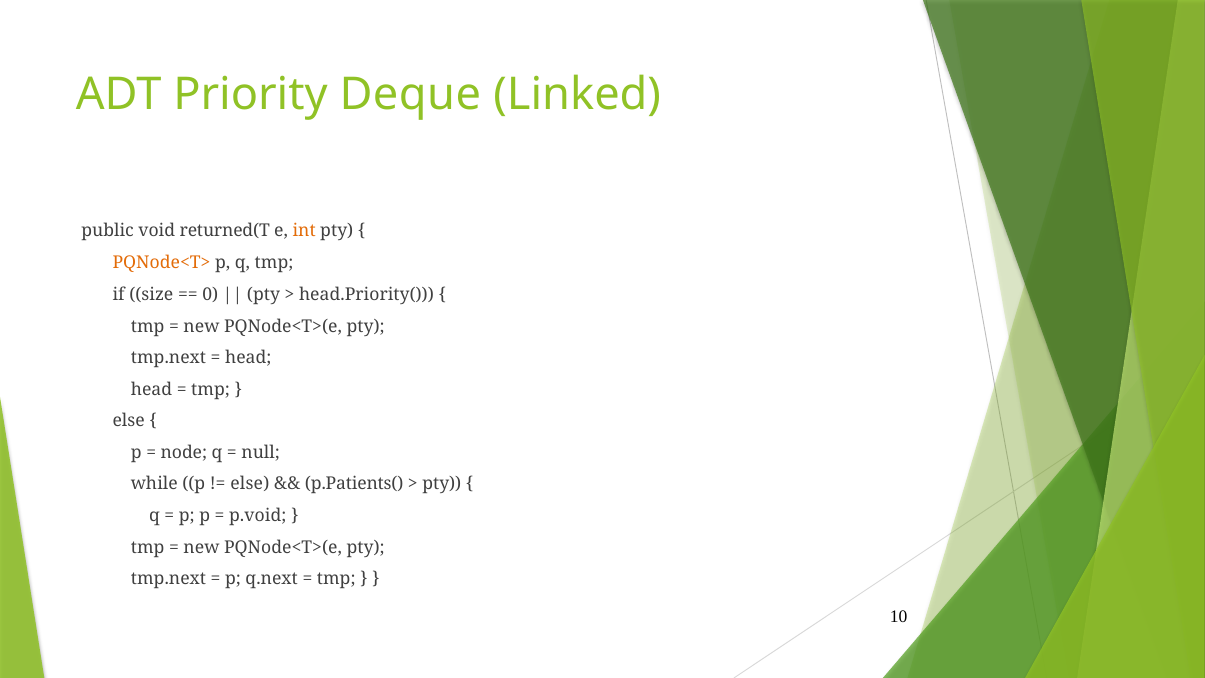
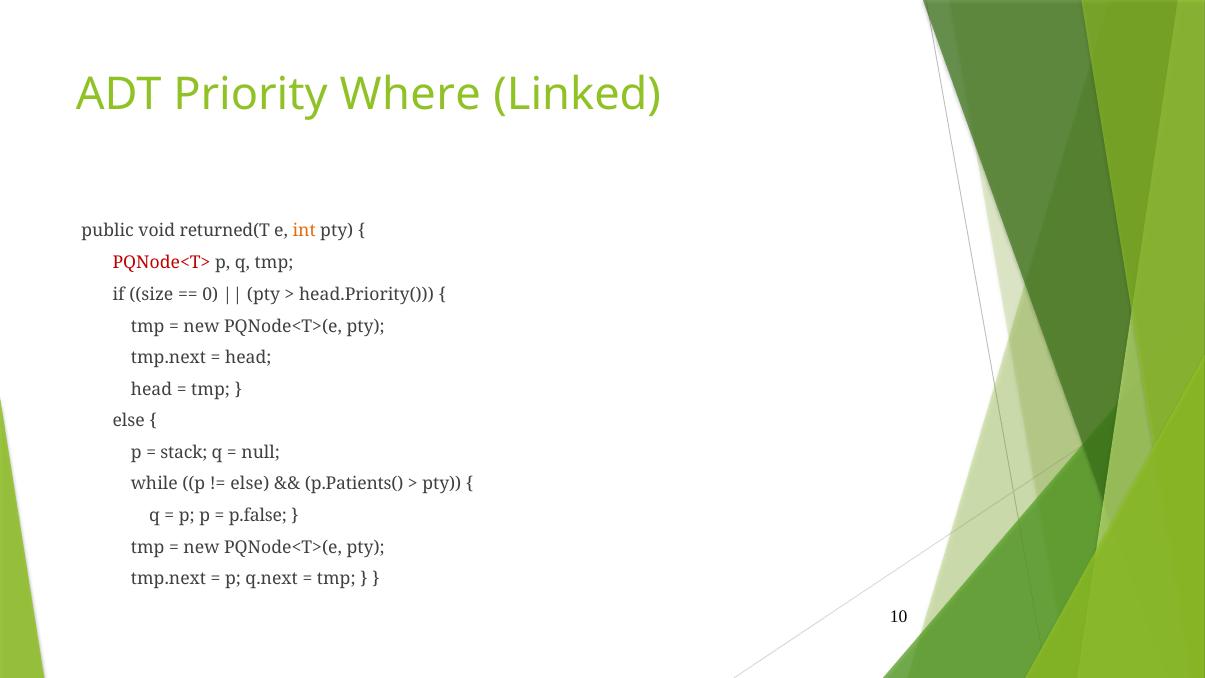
Deque: Deque -> Where (410, 95)
PQNode<T> colour: orange -> red (162, 263)
node: node -> stack (184, 452)
p.void: p.void -> p.false (258, 516)
